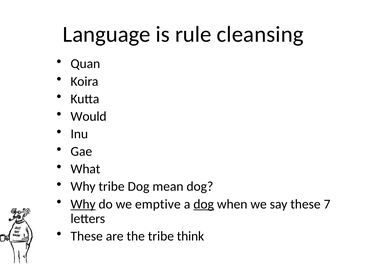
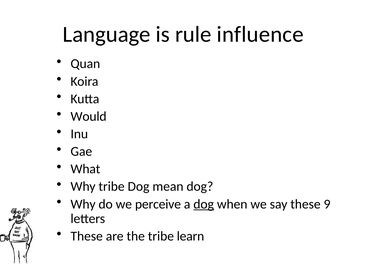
cleansing: cleansing -> influence (260, 34)
Why underline: present -> none (83, 204)
emptive: emptive -> perceive (158, 204)
7: 7 -> 9 (327, 204)
think: think -> learn (190, 236)
